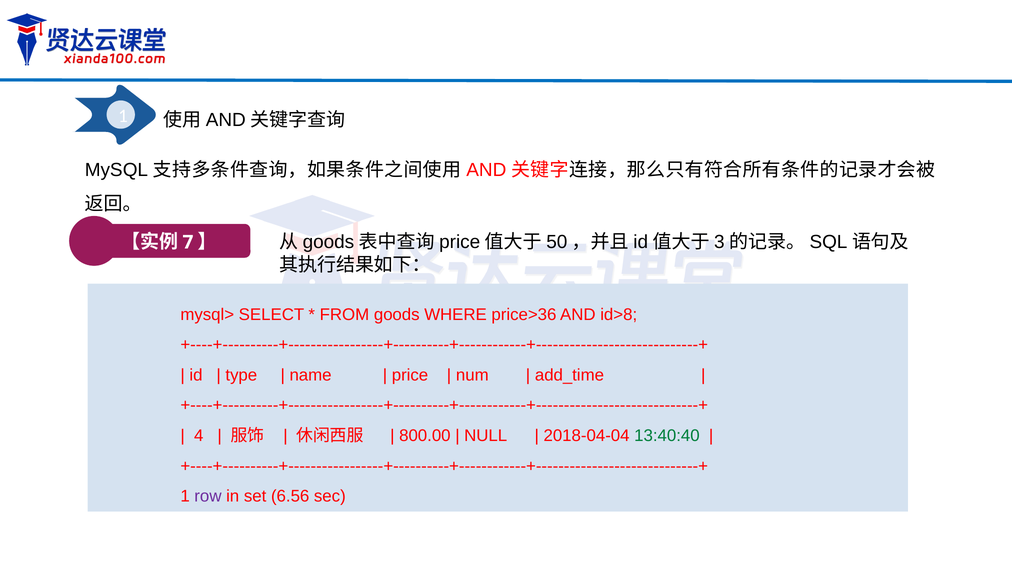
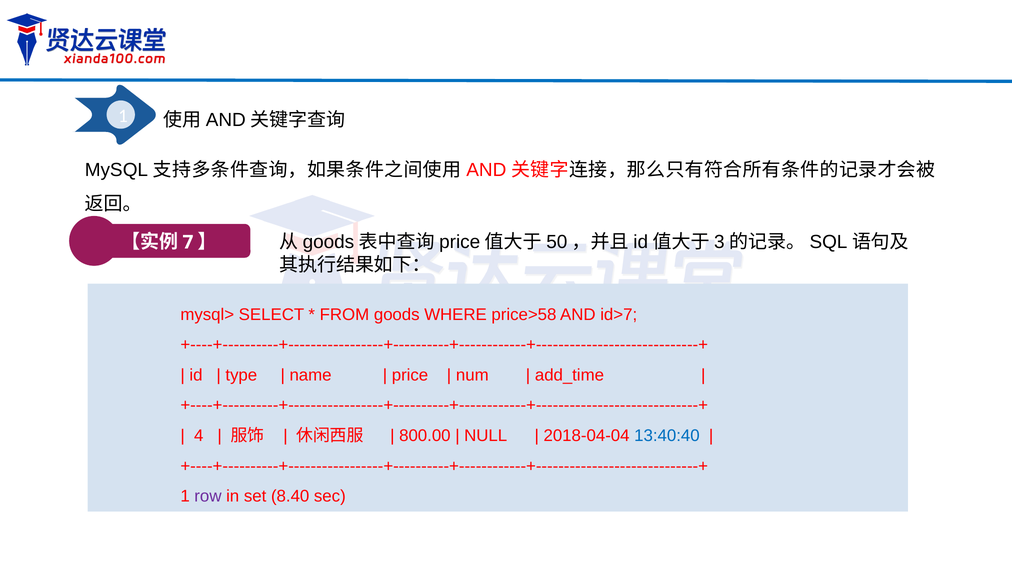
price>36: price>36 -> price>58 (524, 315)
id>8: id>8 -> id>7 (619, 315)
13:40:40 colour: green -> blue (667, 436)
6.56: 6.56 -> 8.40 (290, 497)
